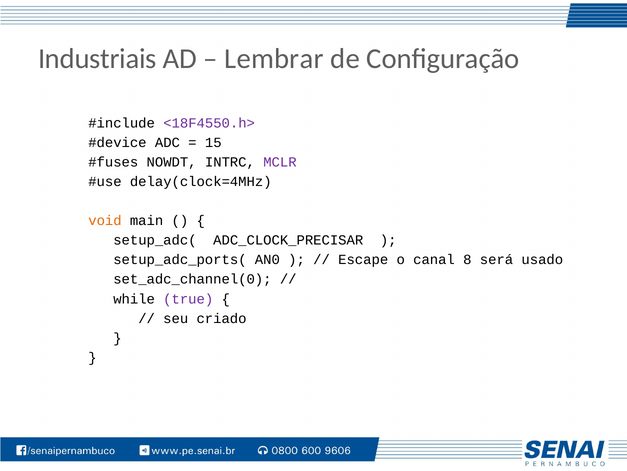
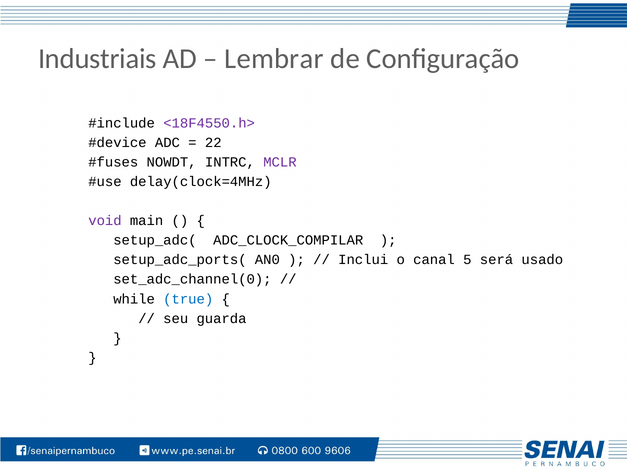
15: 15 -> 22 (213, 142)
void colour: orange -> purple (105, 220)
ADC_CLOCK_PRECISAR: ADC_CLOCK_PRECISAR -> ADC_CLOCK_COMPILAR (288, 240)
Escape: Escape -> Inclui (363, 259)
8: 8 -> 5 (467, 259)
true colour: purple -> blue (188, 298)
criado: criado -> guarda (222, 318)
